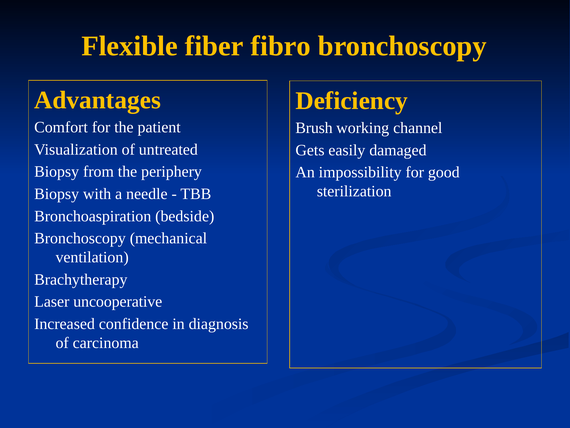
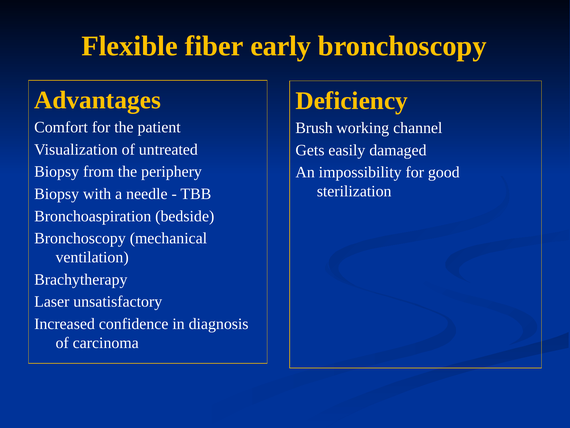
fibro: fibro -> early (281, 46)
uncooperative: uncooperative -> unsatisfactory (118, 301)
